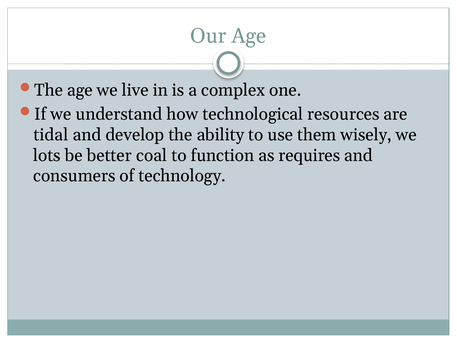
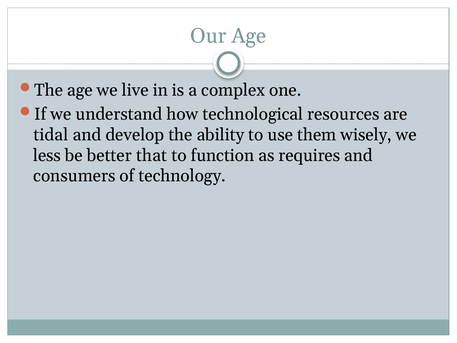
lots: lots -> less (47, 155)
coal: coal -> that (152, 155)
